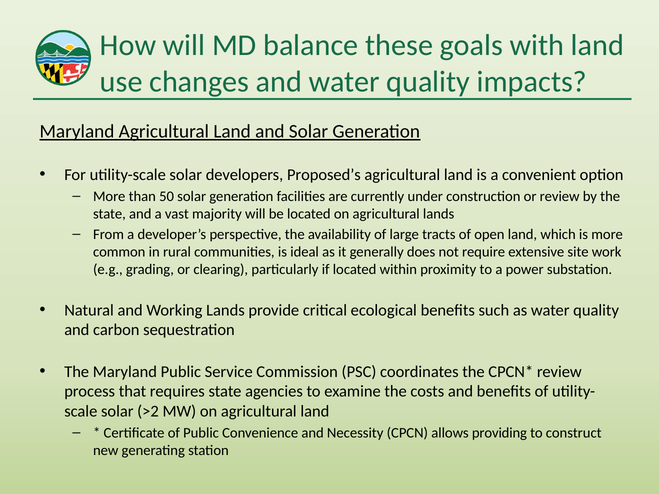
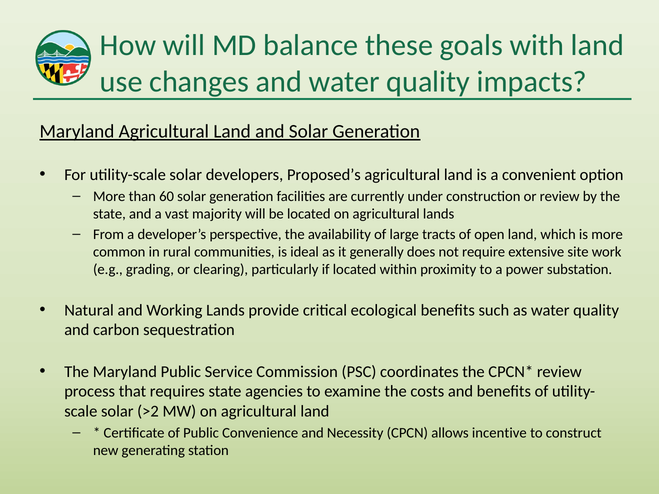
50: 50 -> 60 (167, 196)
providing: providing -> incentive (499, 433)
